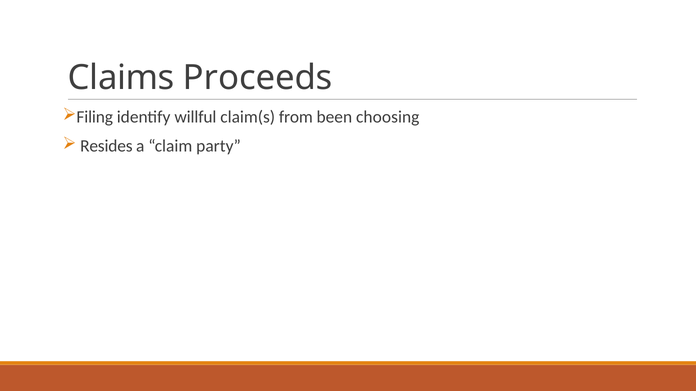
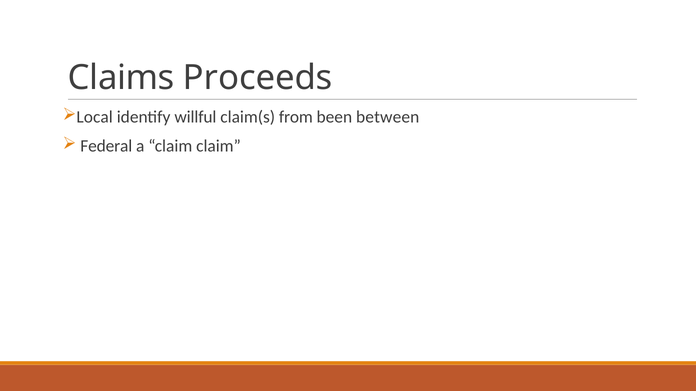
Filing: Filing -> Local (95, 117)
choosing: choosing -> between (388, 117)
Resides: Resides -> Federal (106, 146)
claim party: party -> claim (219, 146)
